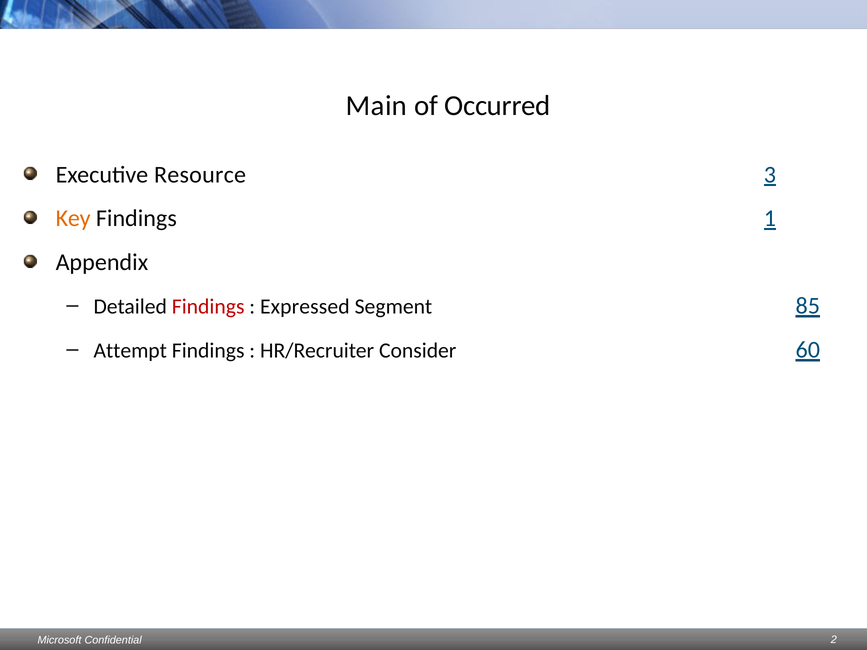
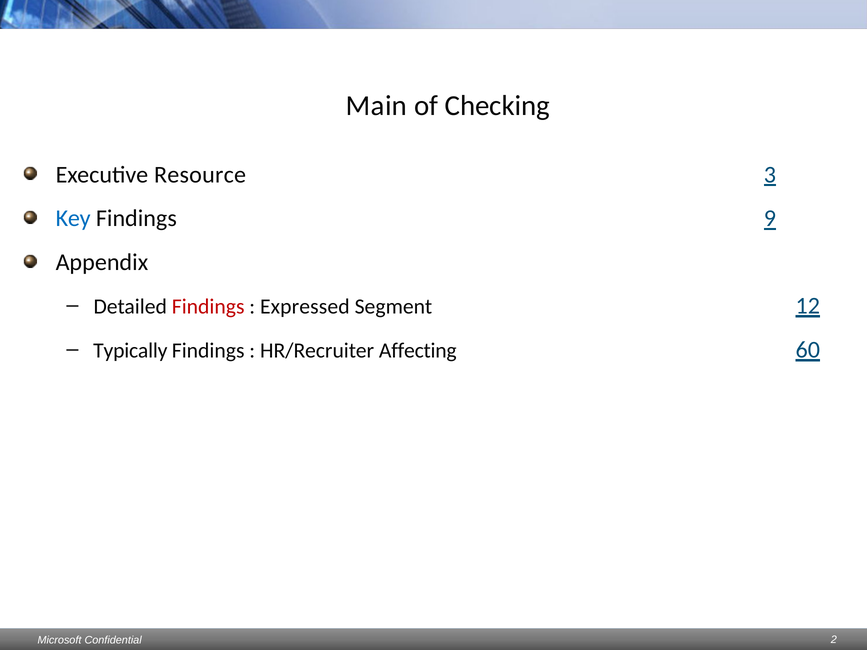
Occurred: Occurred -> Checking (497, 106)
Key colour: orange -> blue (73, 219)
1: 1 -> 9 (770, 219)
85: 85 -> 12 (808, 306)
Attempt: Attempt -> Typically (130, 351)
Consider: Consider -> Affecting (418, 351)
